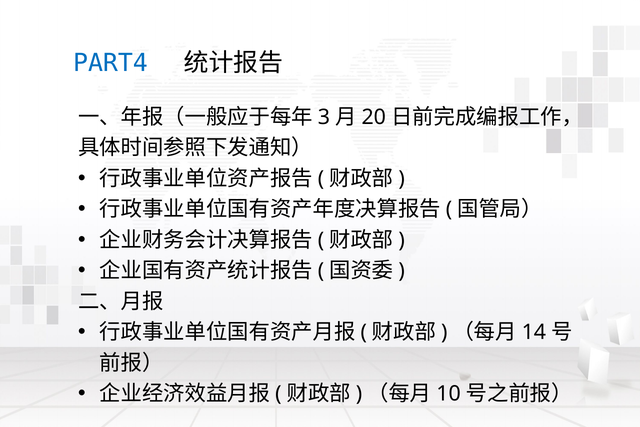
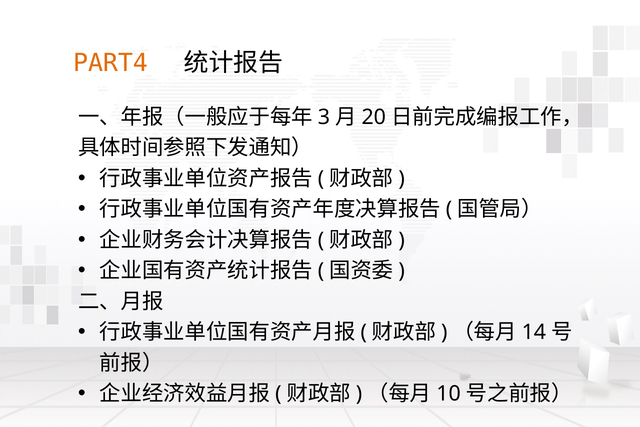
PART4 colour: blue -> orange (110, 63)
